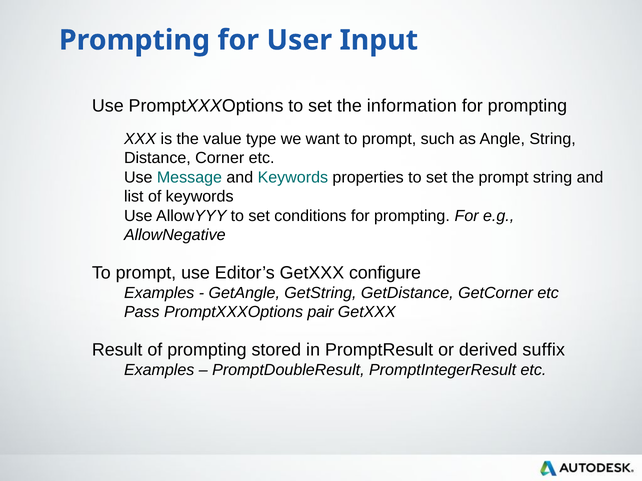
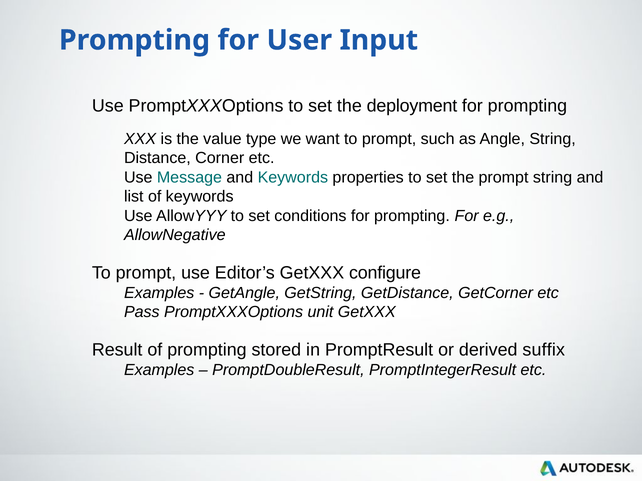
information: information -> deployment (412, 106)
pair: pair -> unit (320, 312)
